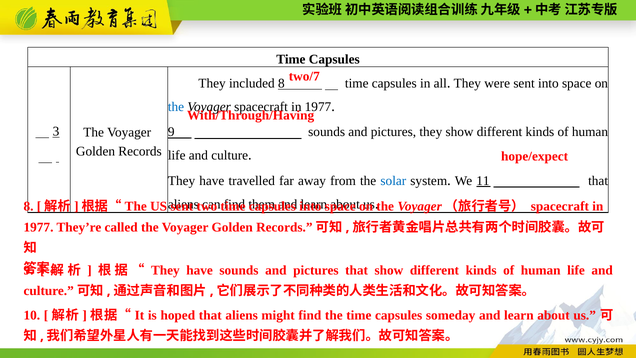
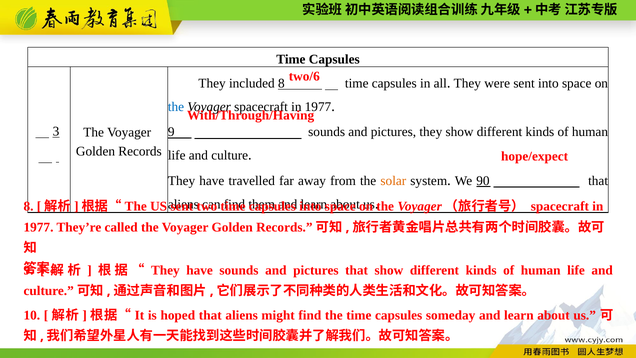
two/7: two/7 -> two/6 (304, 77)
solar colour: blue -> orange (393, 181)
11: 11 -> 90 (483, 181)
